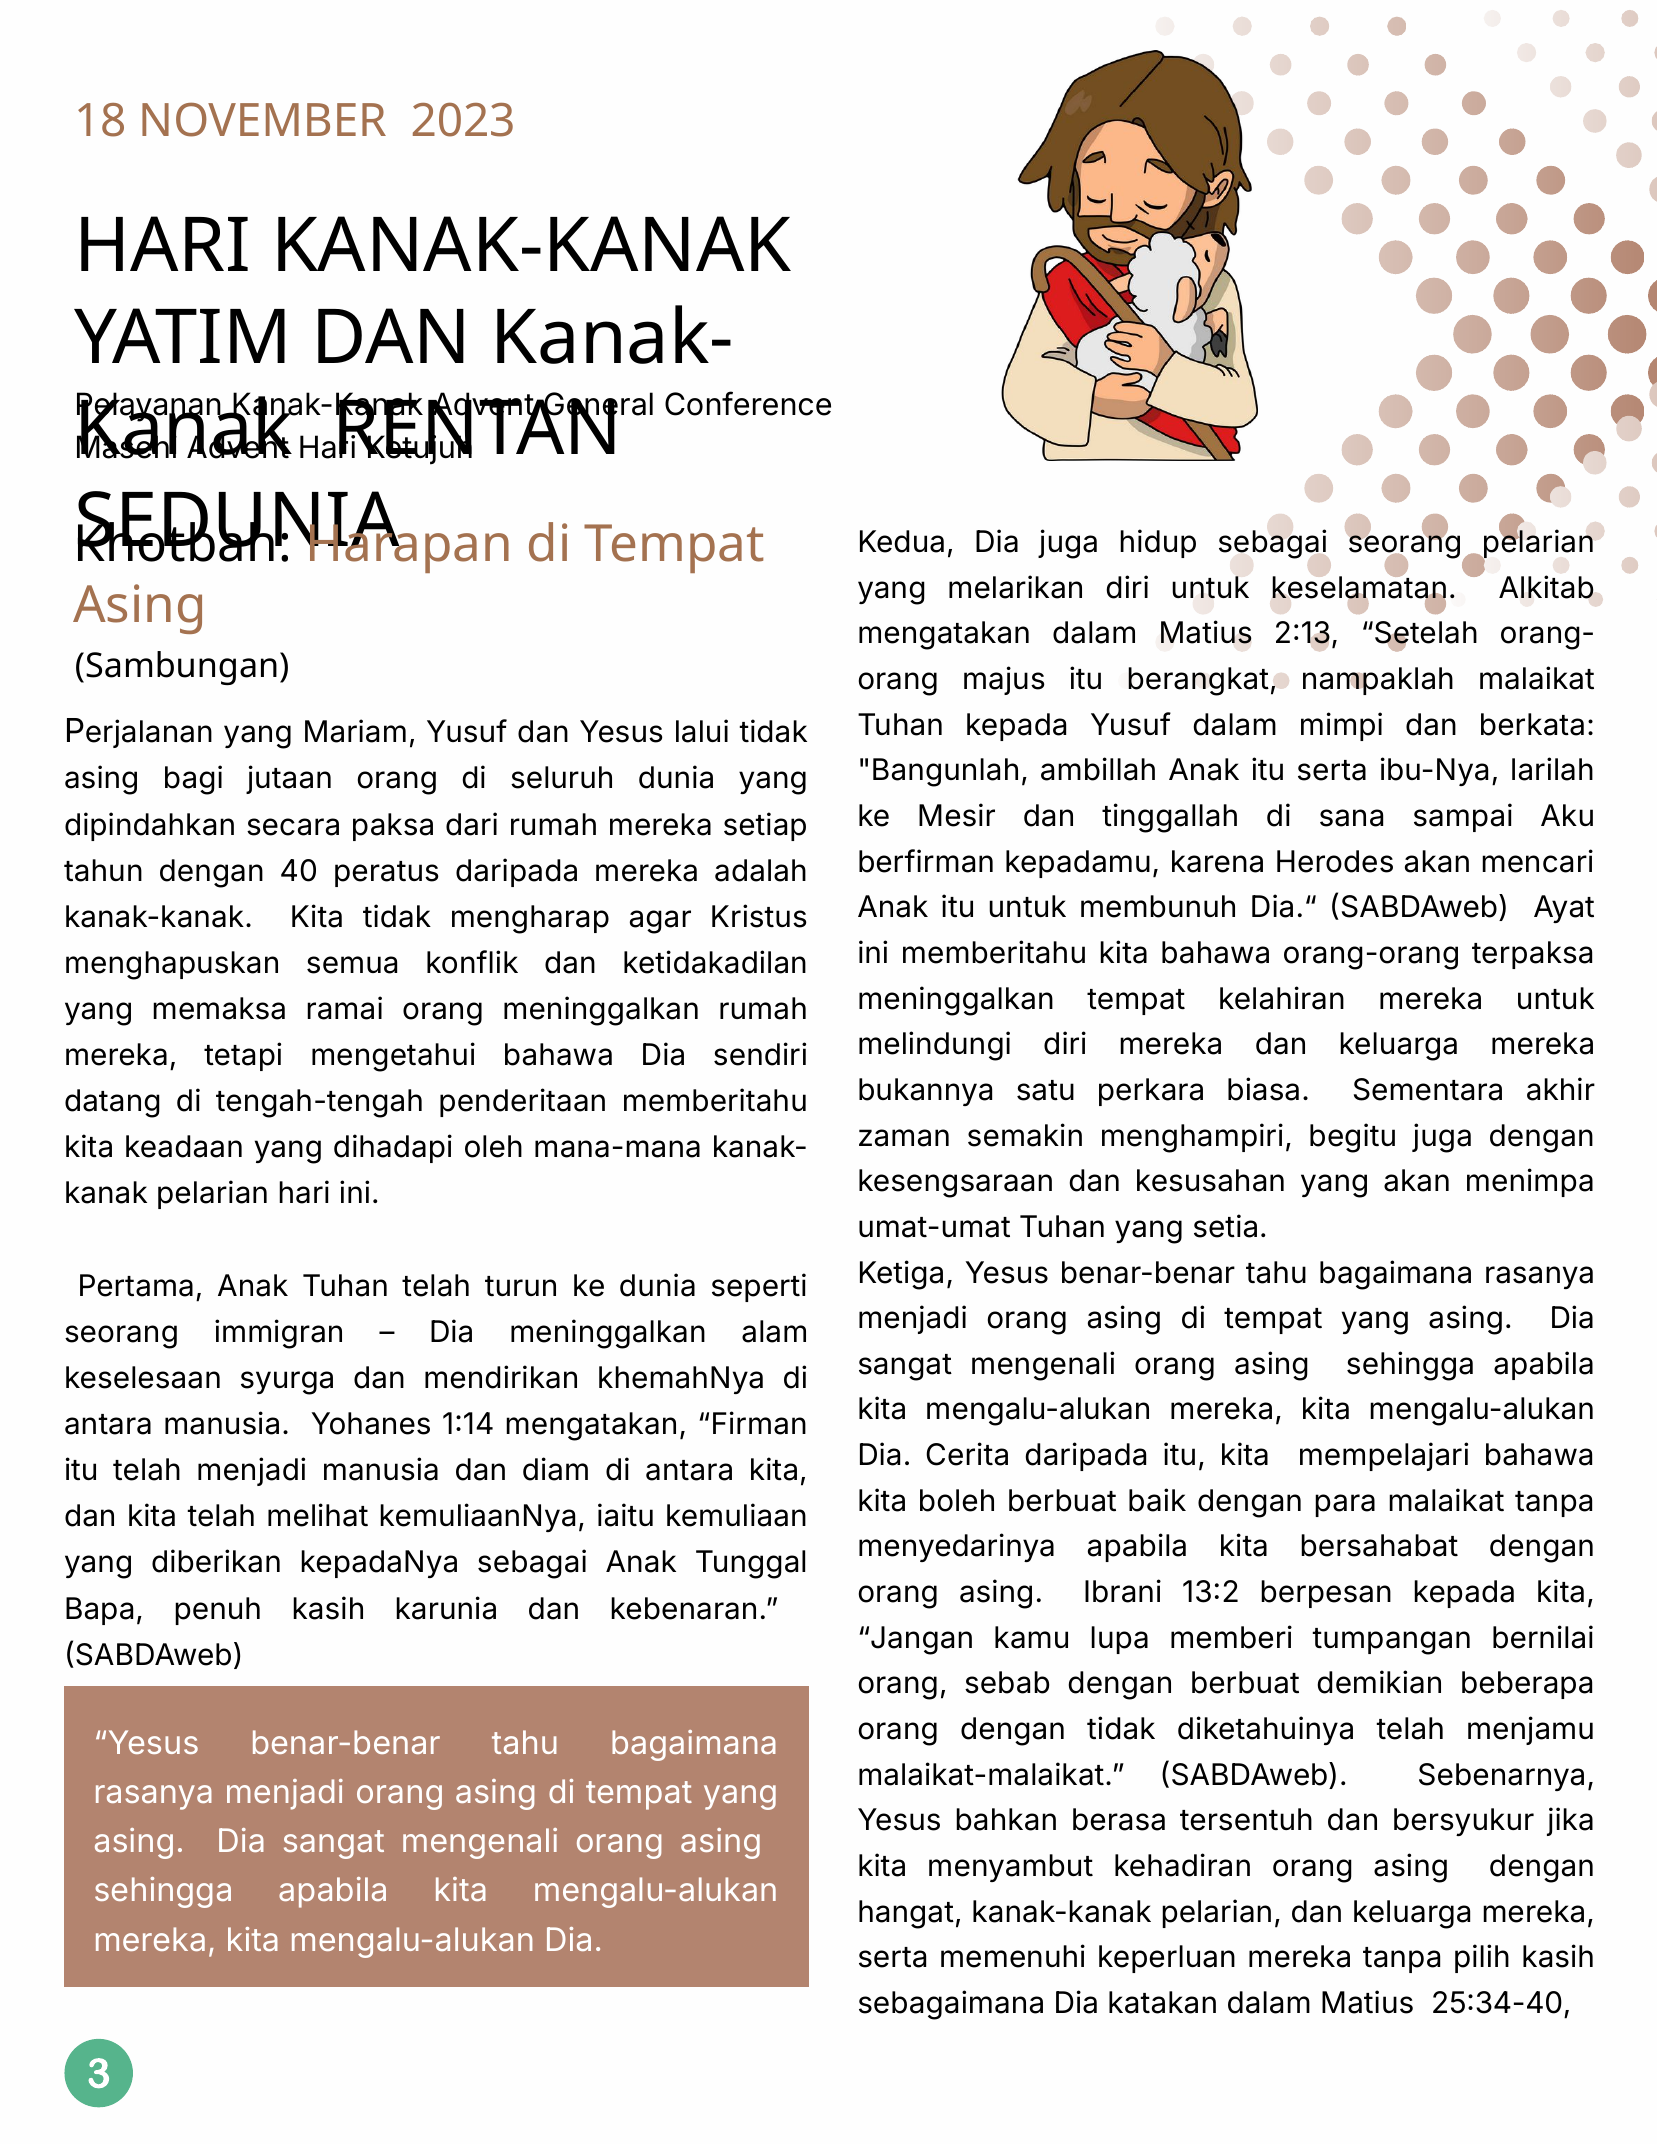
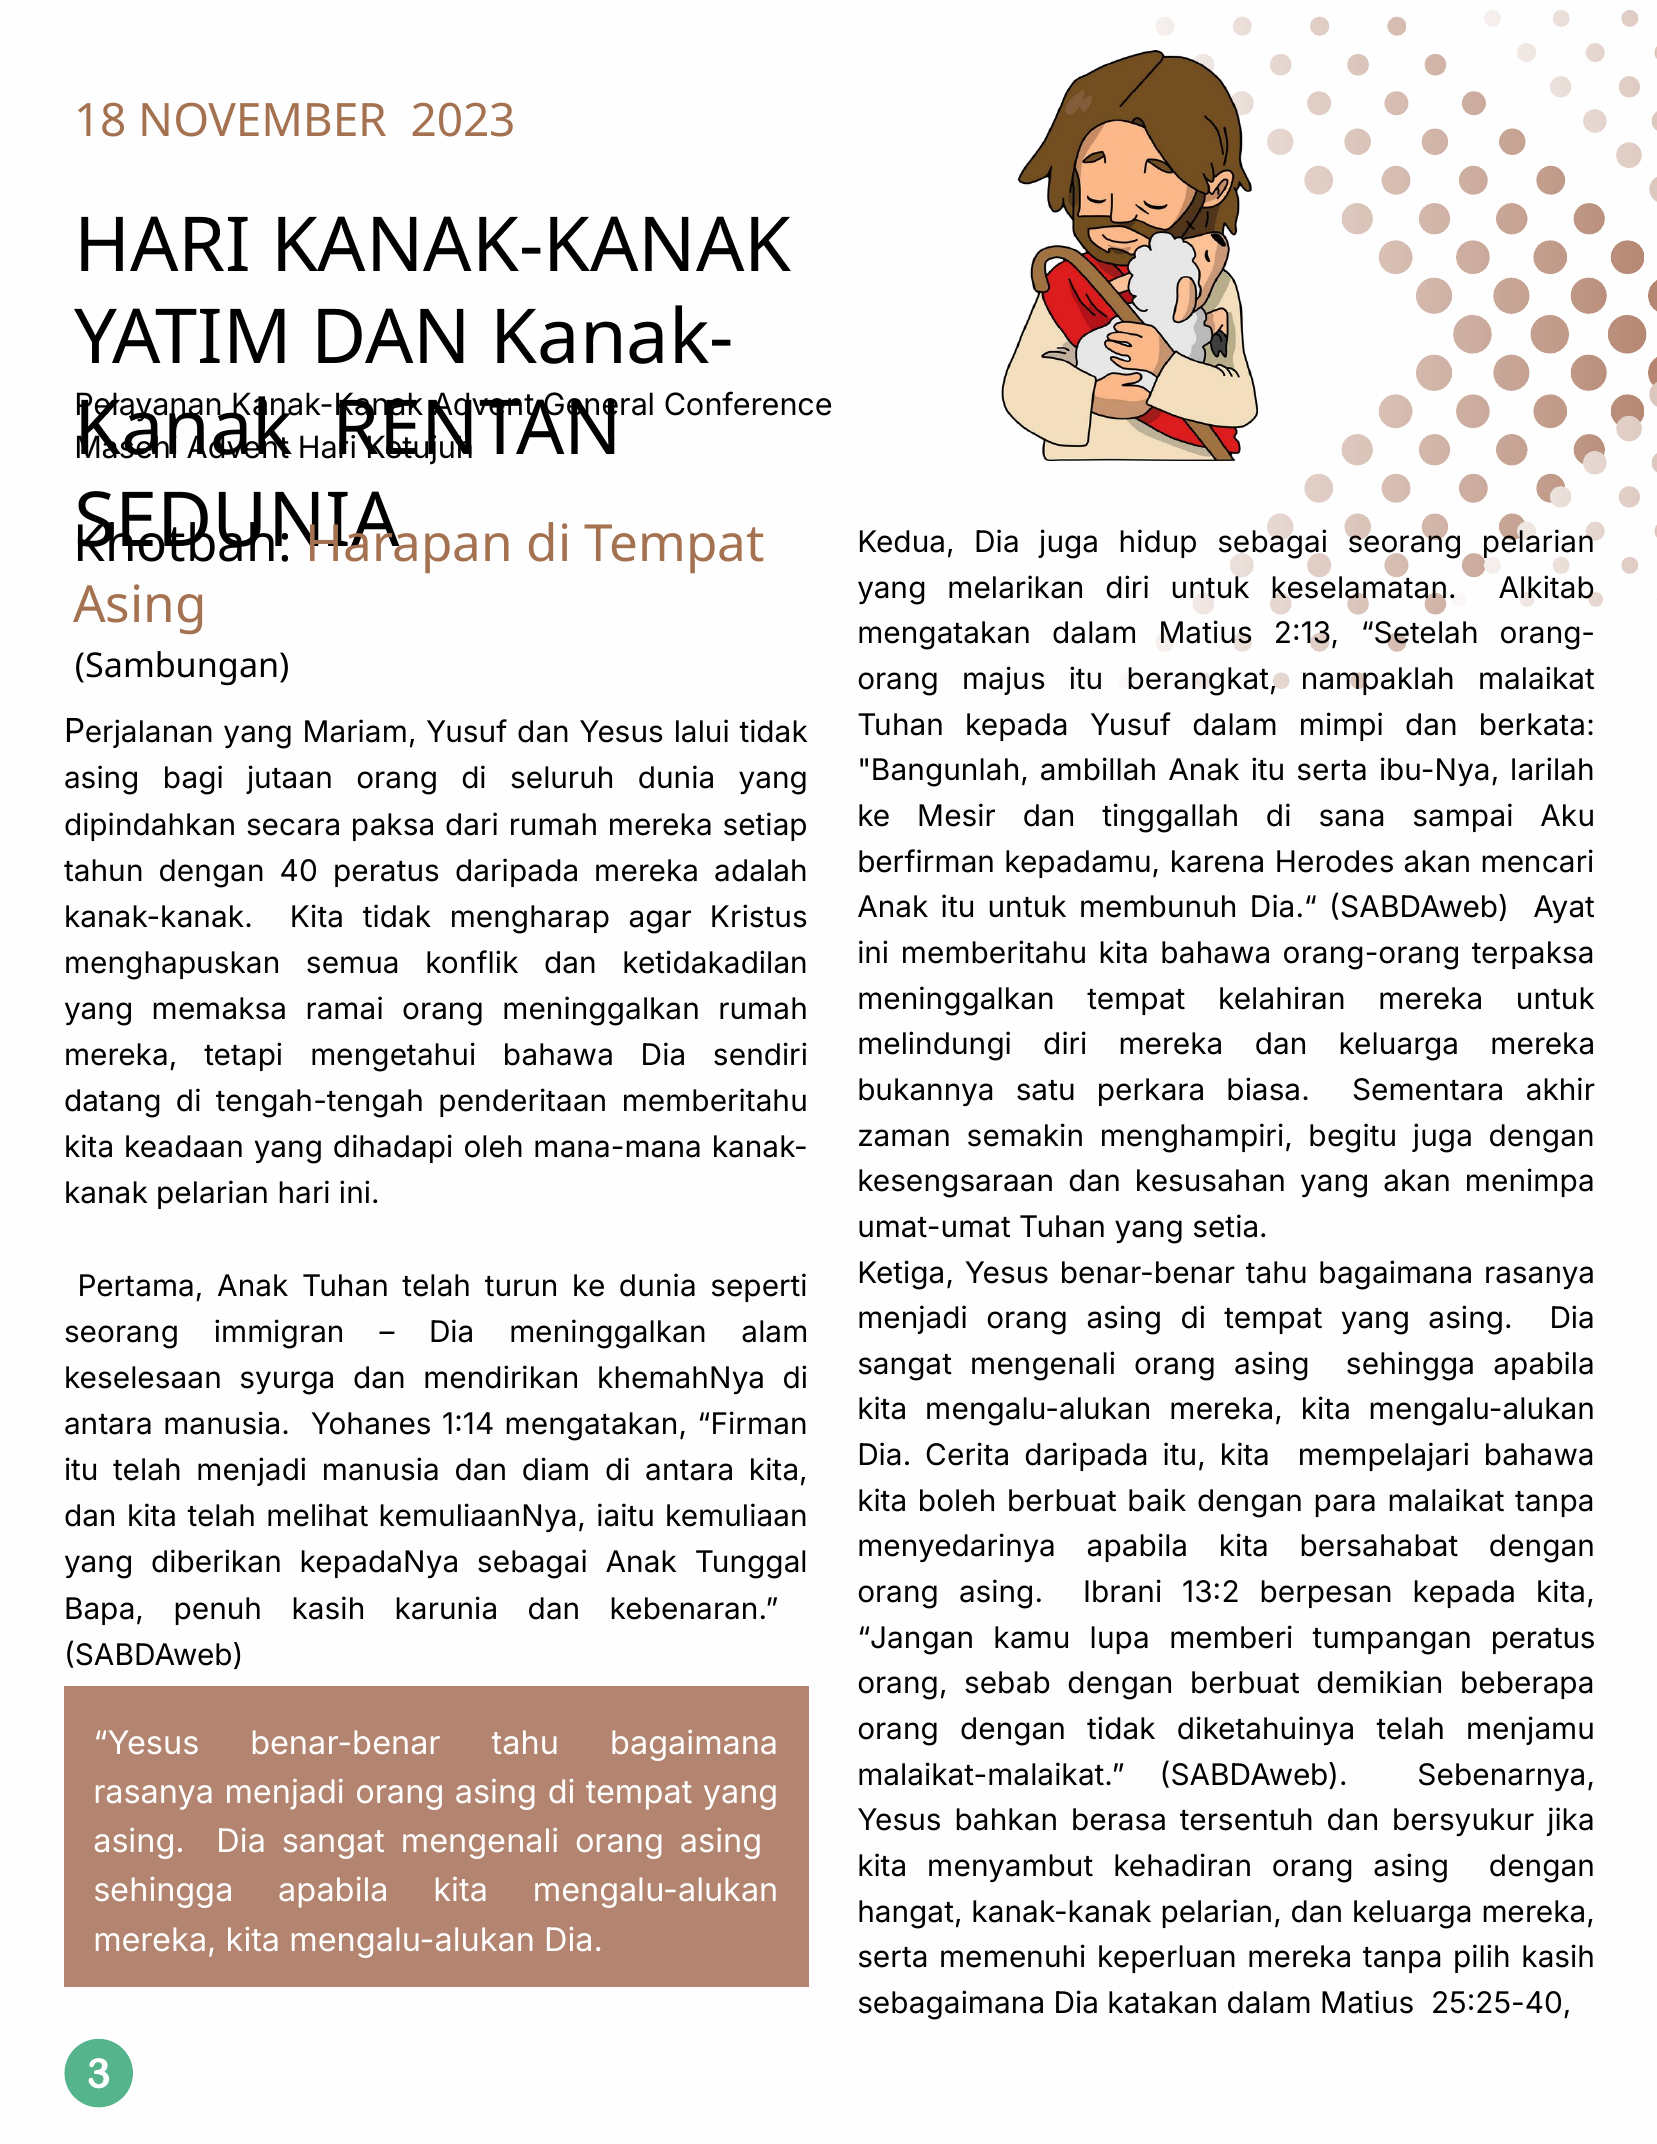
tumpangan bernilai: bernilai -> peratus (1543, 1639)
25:34-40: 25:34-40 -> 25:25-40 (1501, 2004)
